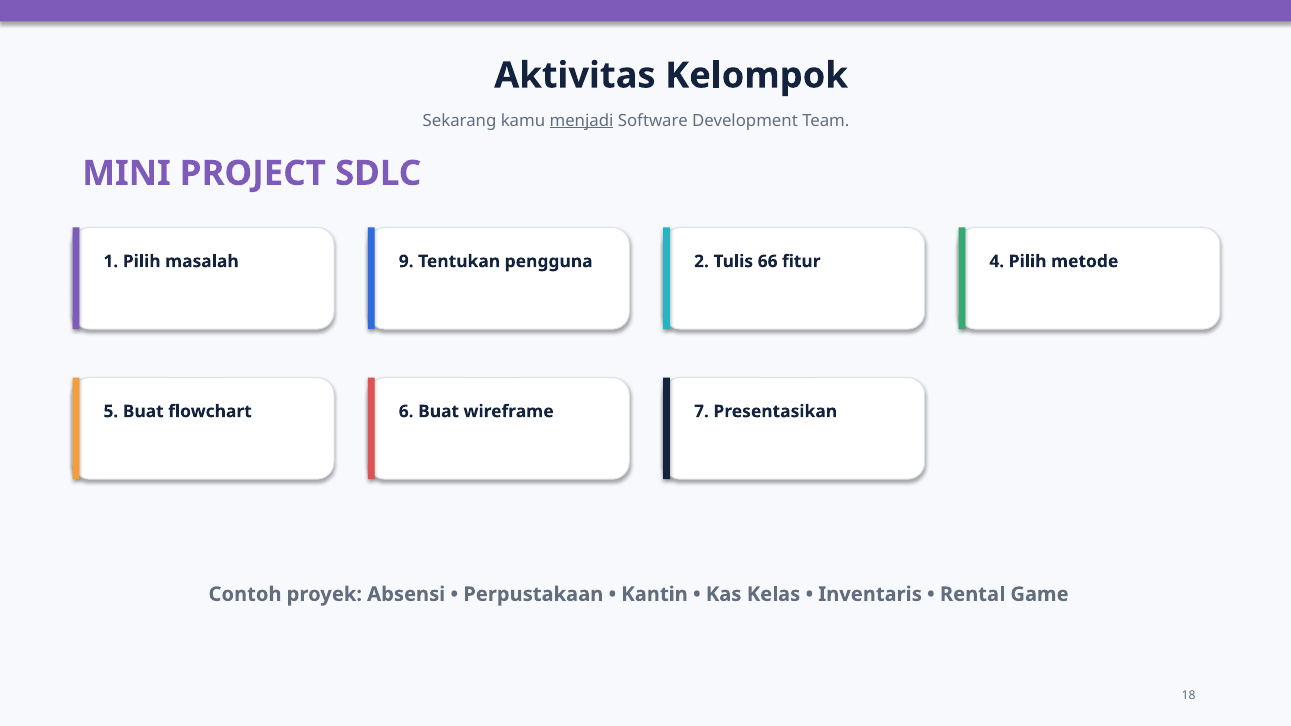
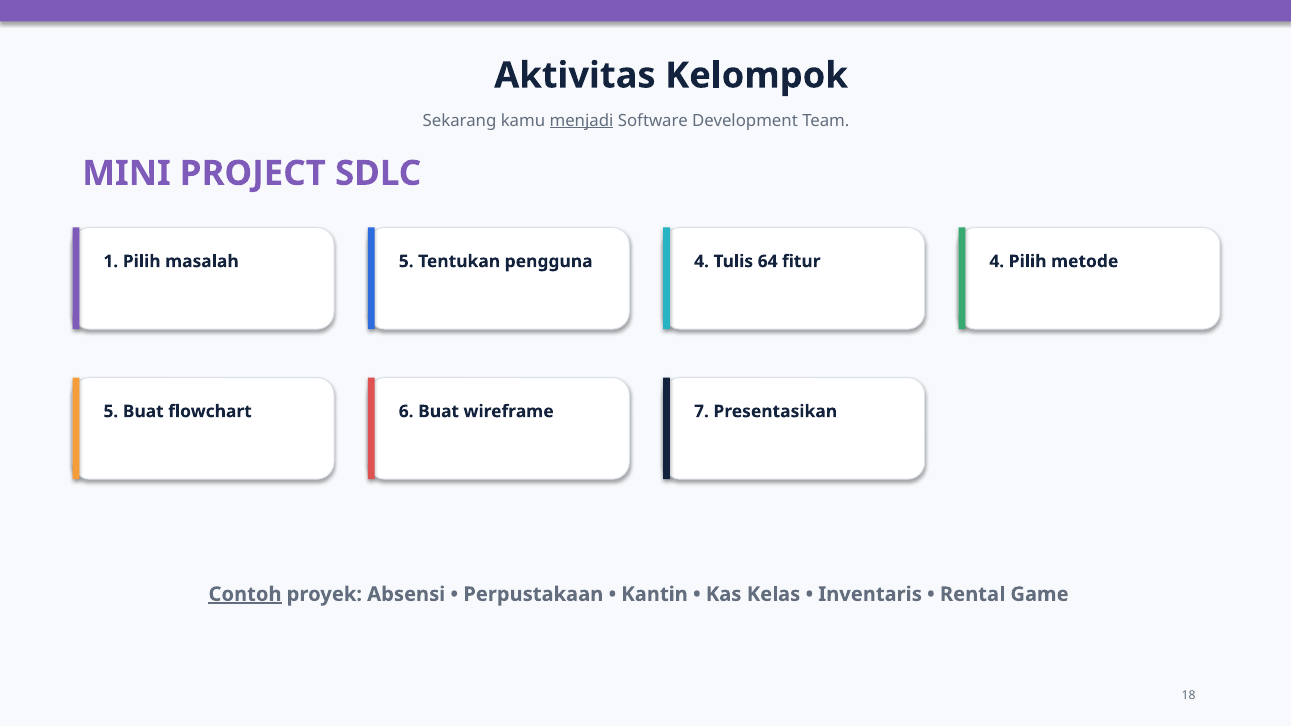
masalah 9: 9 -> 5 (406, 261)
pengguna 2: 2 -> 4 (701, 261)
66: 66 -> 64 (768, 261)
Contoh underline: none -> present (245, 594)
